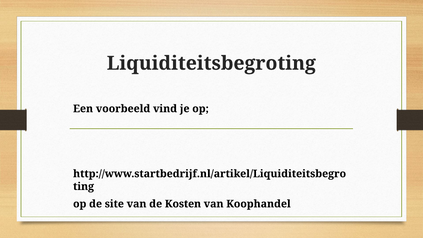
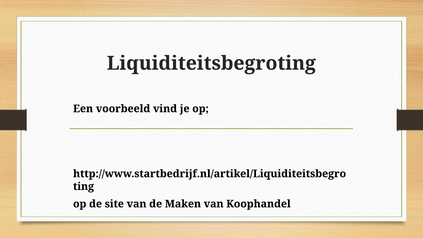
Kosten: Kosten -> Maken (183, 204)
